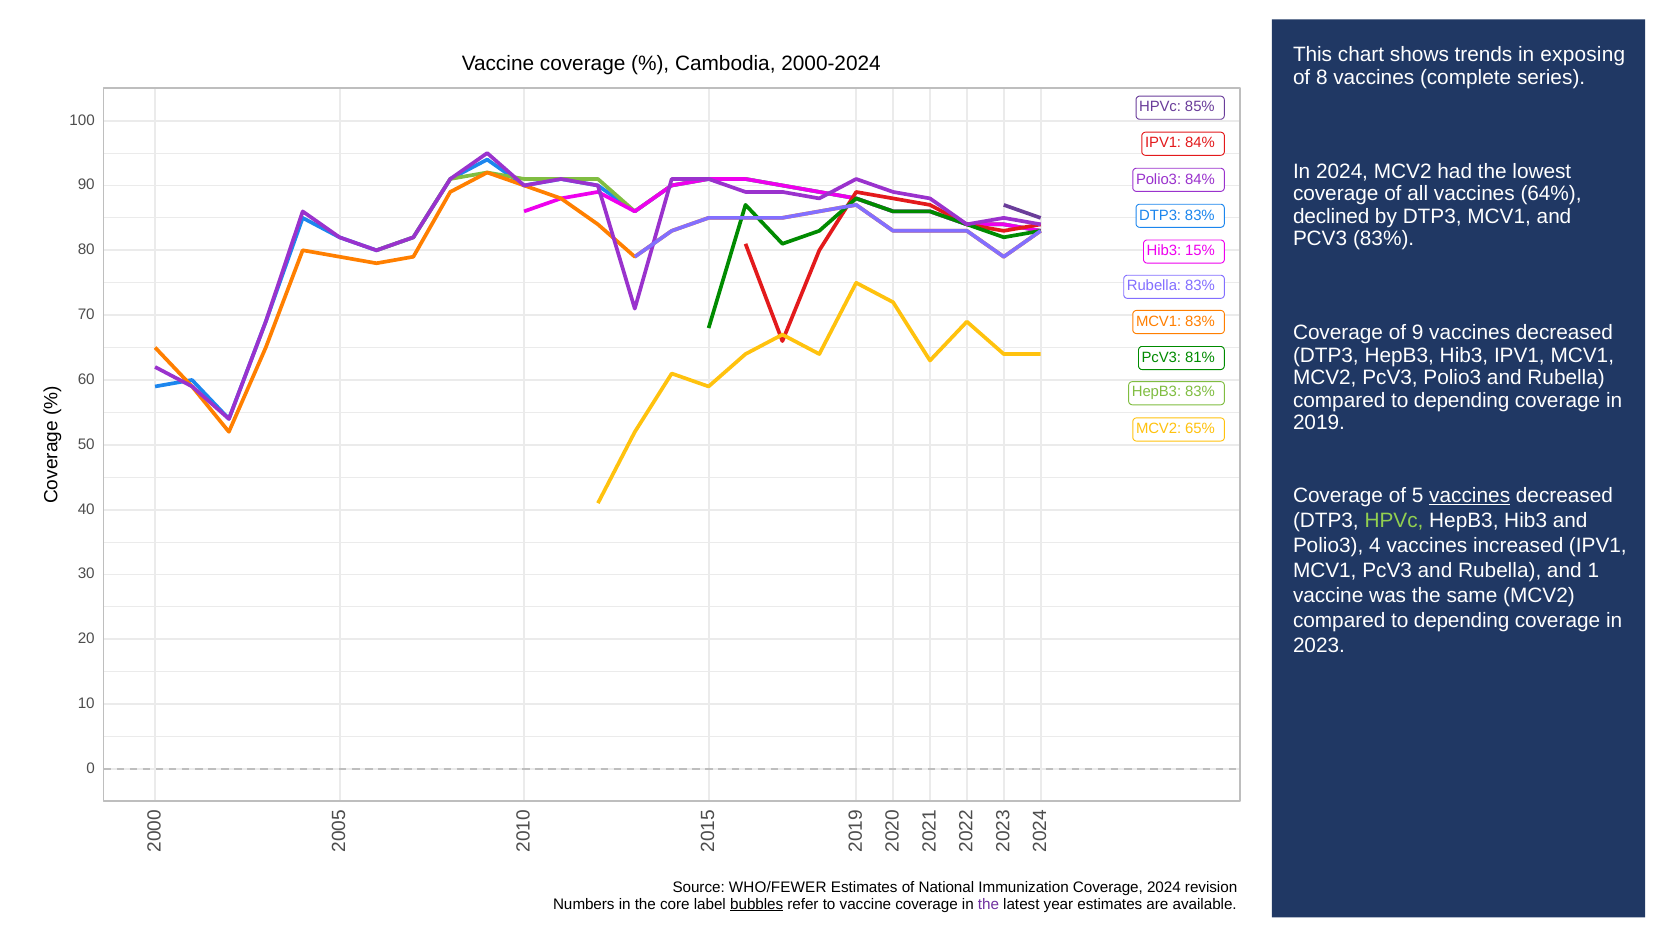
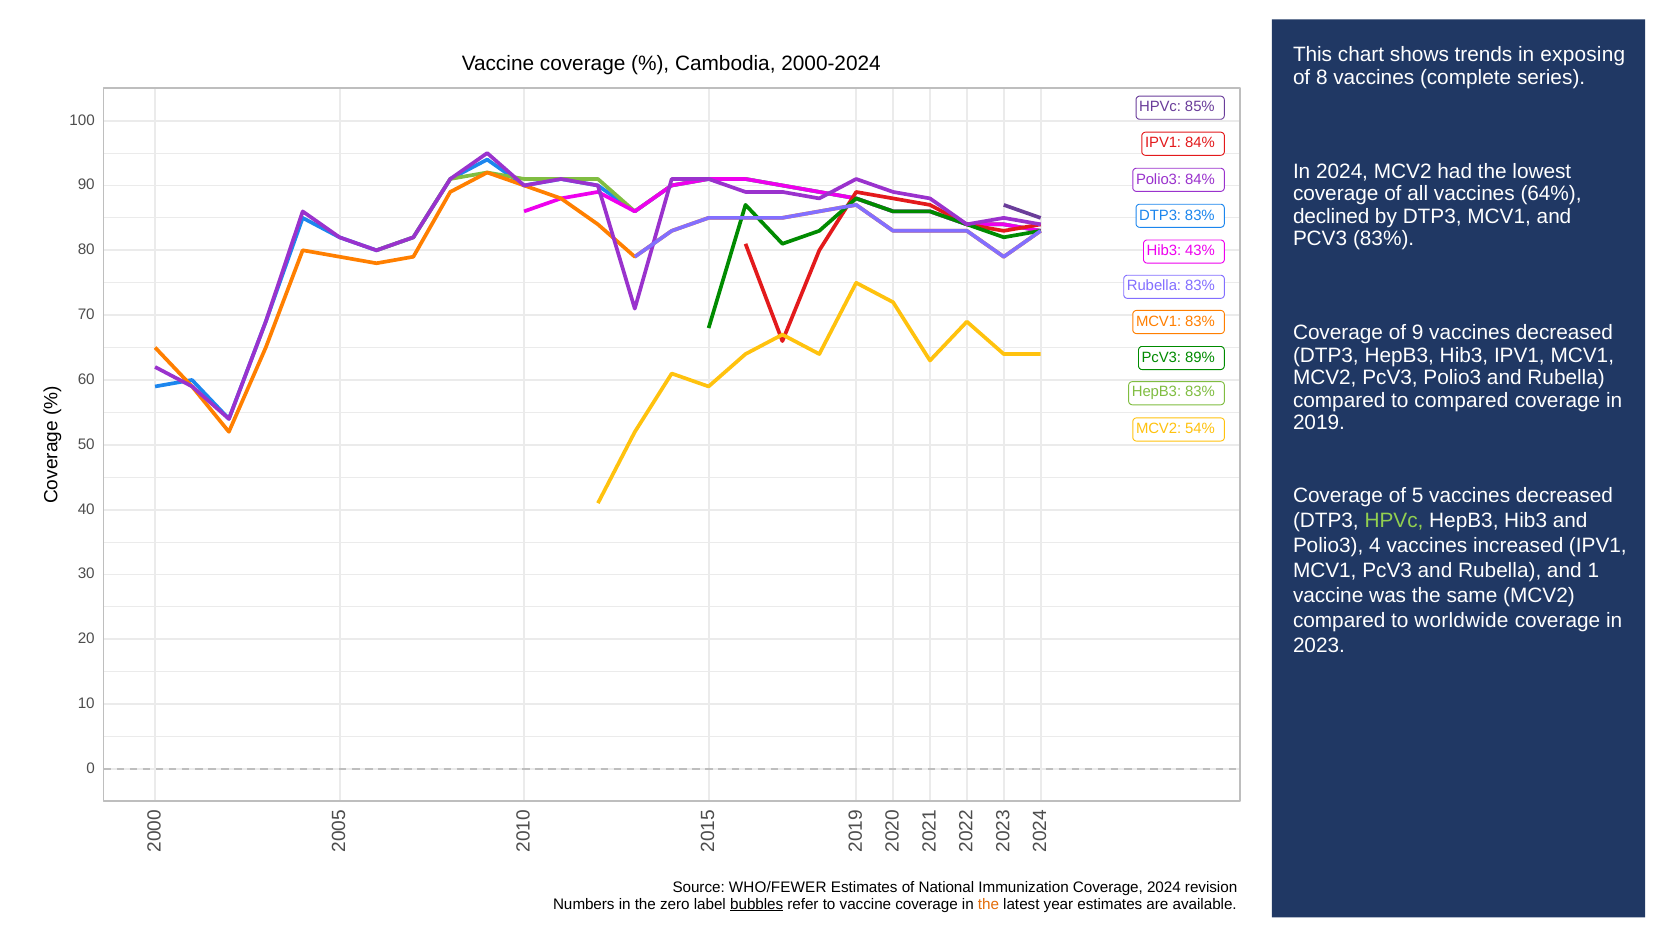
15%: 15% -> 43% (1200, 251)
81%: 81% -> 89% (1200, 357)
depending: depending -> compared (1461, 400)
65%: 65% -> 54% (1200, 429)
vaccines underline: present -> none (1470, 495)
depending: depending -> worldwide (1461, 620)
core: core -> zero (675, 904)
the colour: purple -> orange (989, 904)
